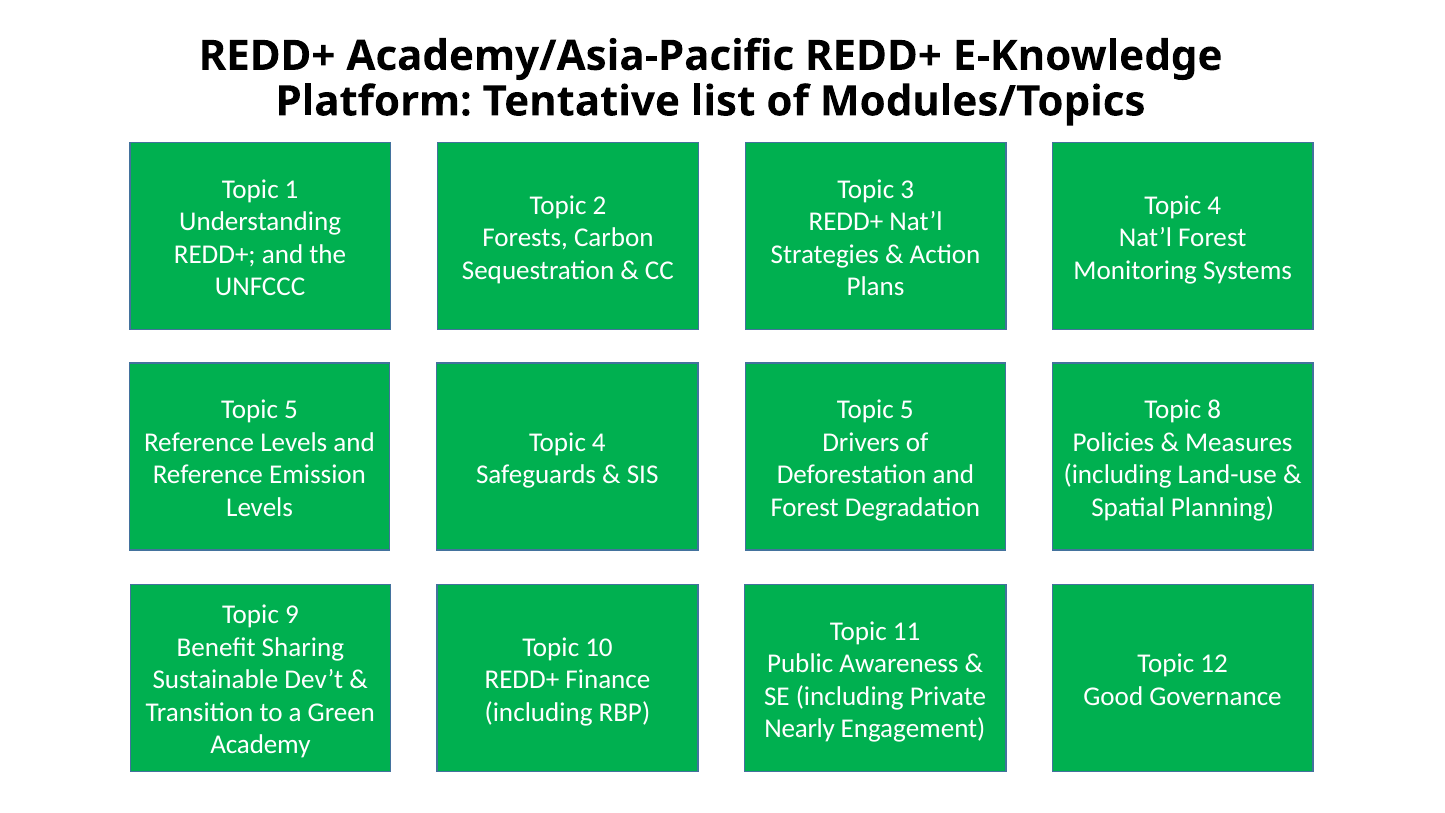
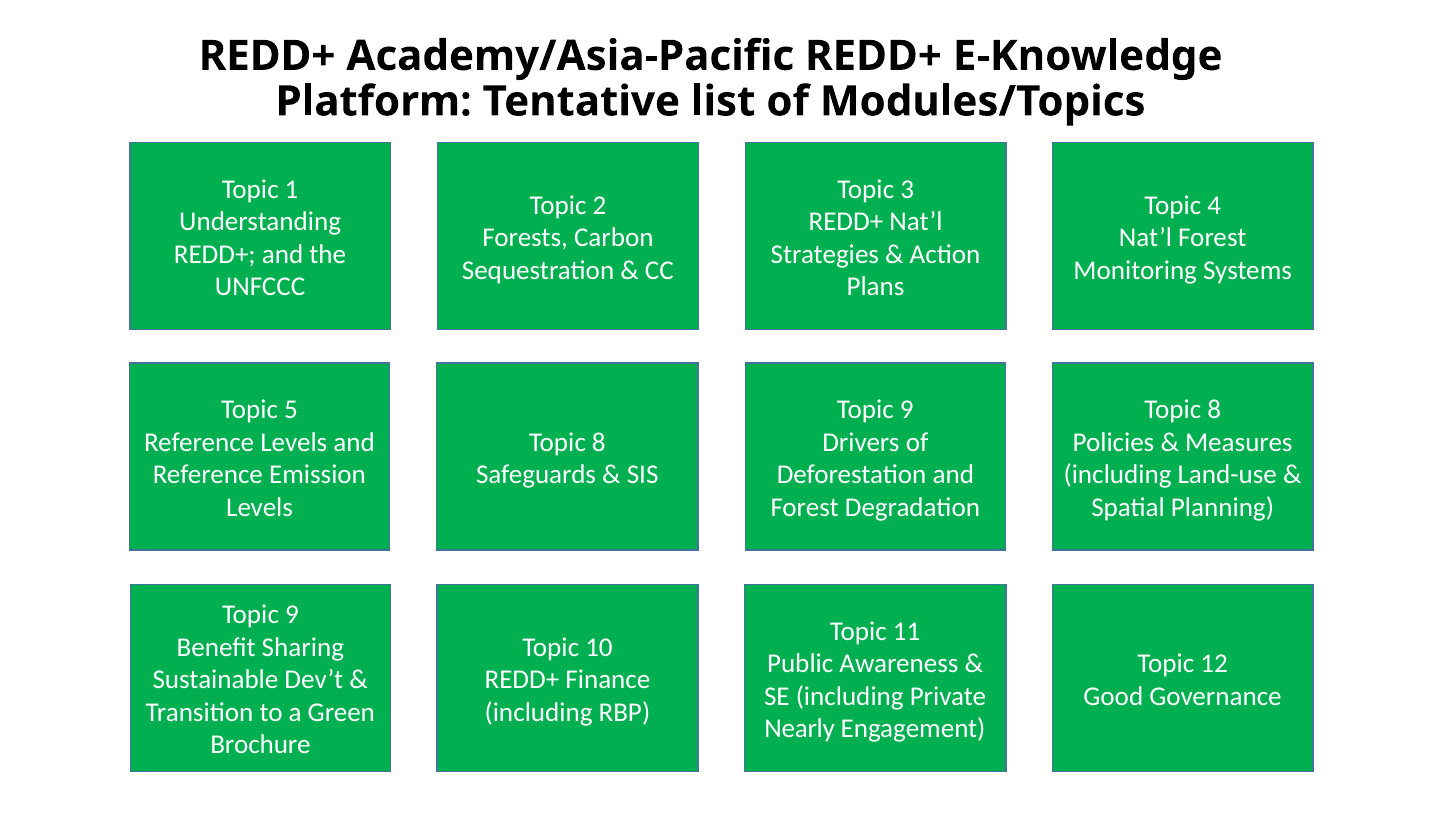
5: 5 -> 9 (907, 410)
4: 4 -> 8 (599, 442)
Academy: Academy -> Brochure (260, 745)
